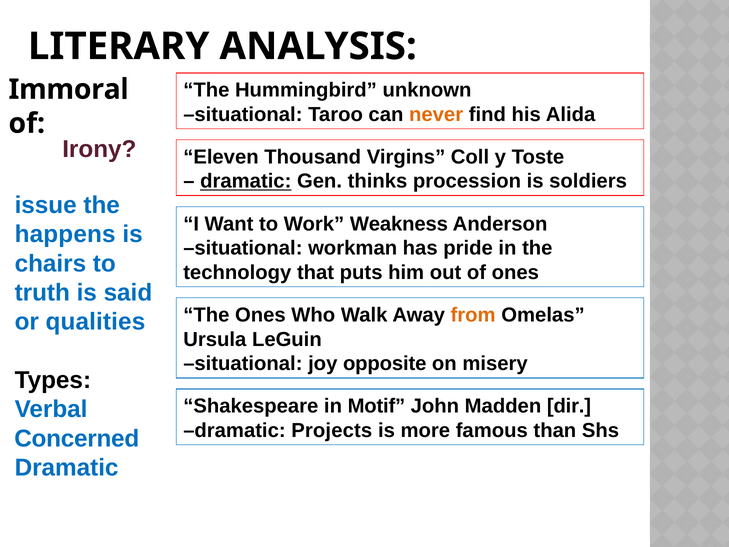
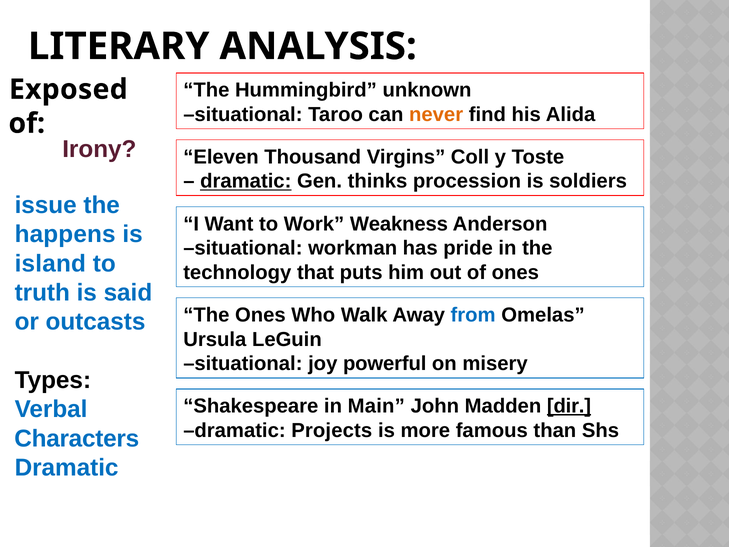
Immoral: Immoral -> Exposed (68, 89)
chairs: chairs -> island (50, 263)
from colour: orange -> blue (473, 315)
qualities: qualities -> outcasts (96, 322)
opposite: opposite -> powerful (385, 363)
Motif: Motif -> Main (376, 406)
dir underline: none -> present (569, 406)
Concerned: Concerned -> Characters (77, 438)
